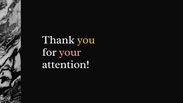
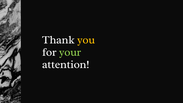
your colour: pink -> light green (70, 52)
